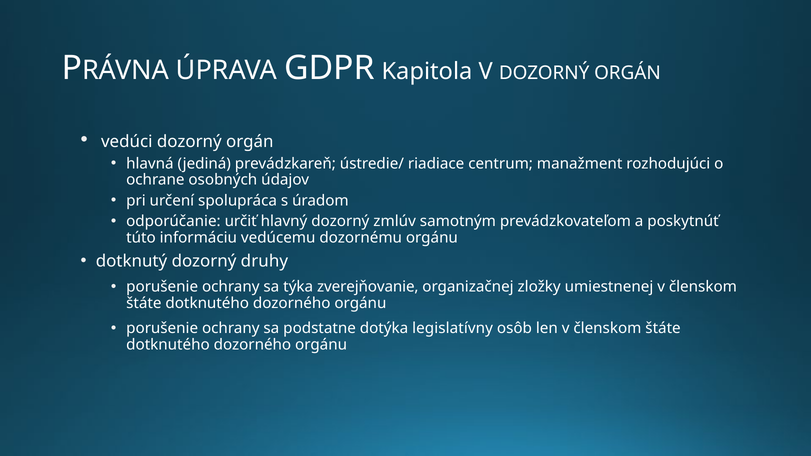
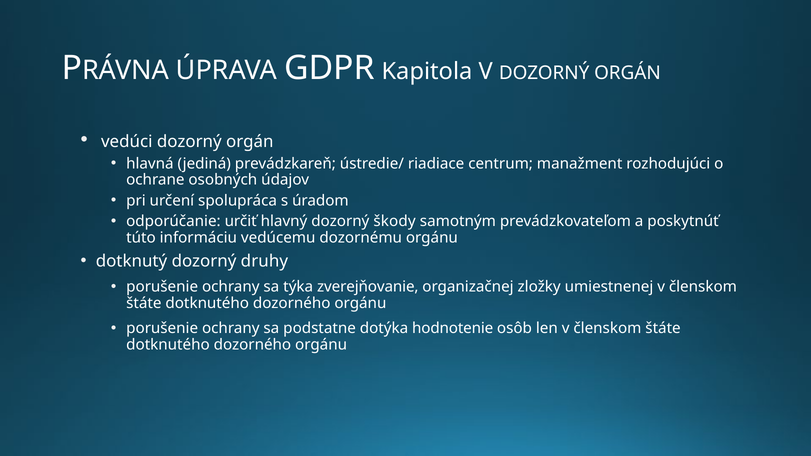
zmlúv: zmlúv -> škody (395, 221)
legislatívny: legislatívny -> hodnotenie (453, 328)
